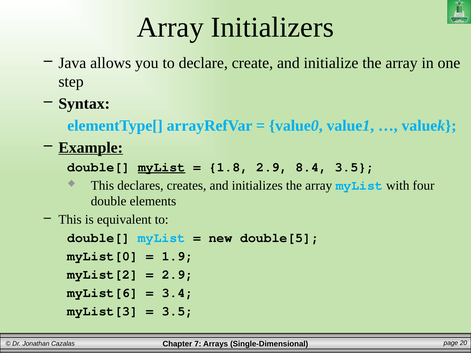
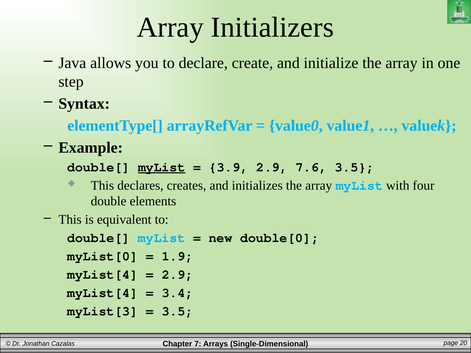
Example underline: present -> none (91, 148)
1.8: 1.8 -> 3.9 (229, 167)
8.4: 8.4 -> 7.6 (311, 167)
double[5: double[5 -> double[0 (280, 238)
myList[2: myList[2 -> myList[4 (103, 275)
myList[6: myList[6 -> myList[4 (103, 293)
